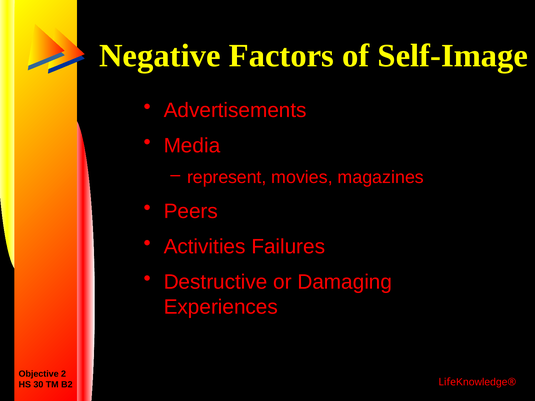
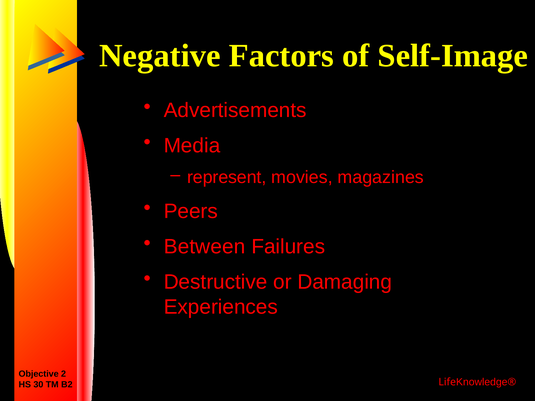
Activities: Activities -> Between (205, 247)
